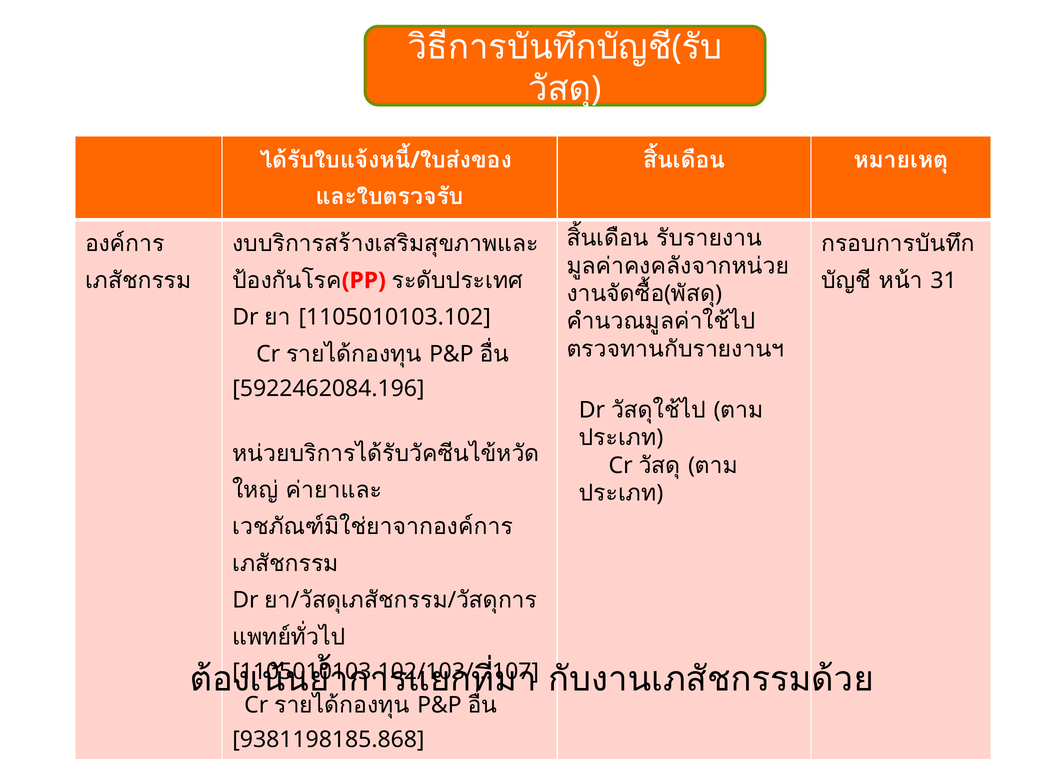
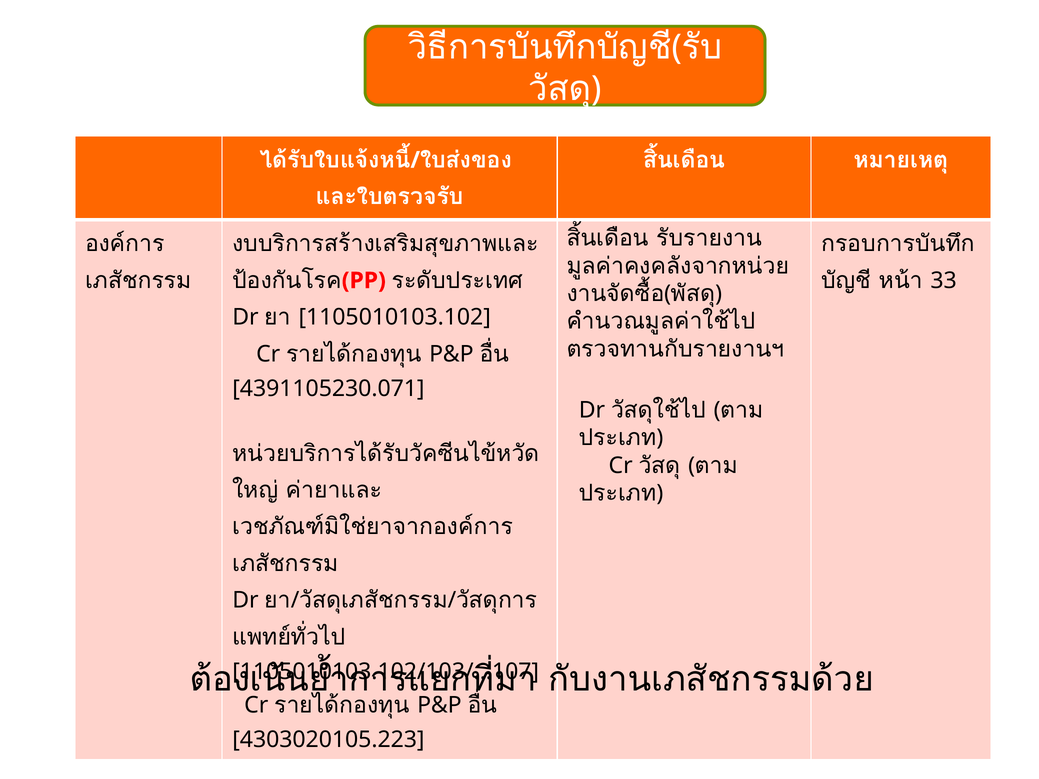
31: 31 -> 33 (944, 281)
5922462084.196: 5922462084.196 -> 4391105230.071 (328, 389)
9381198185.868: 9381198185.868 -> 4303020105.223 (328, 740)
